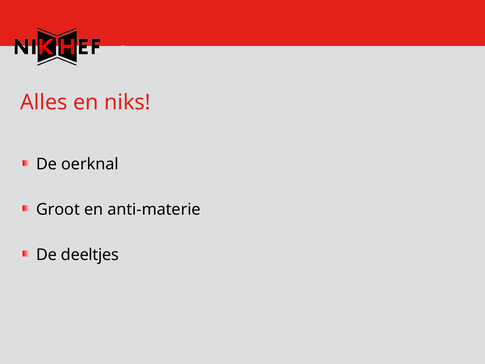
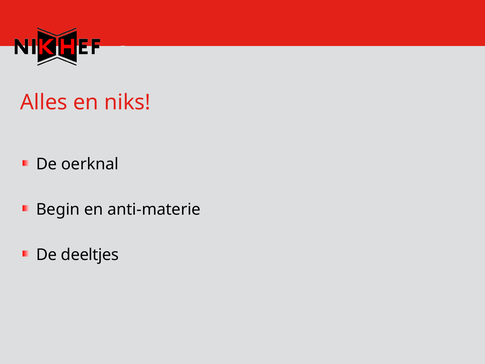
Groot: Groot -> Begin (58, 209)
